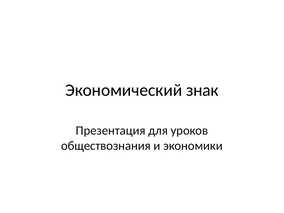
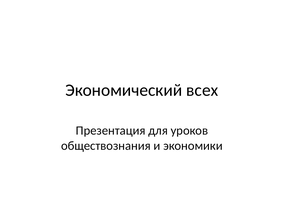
знак: знак -> всех (202, 90)
